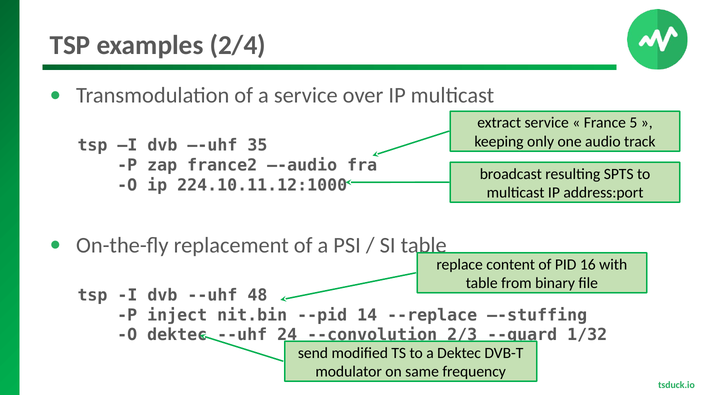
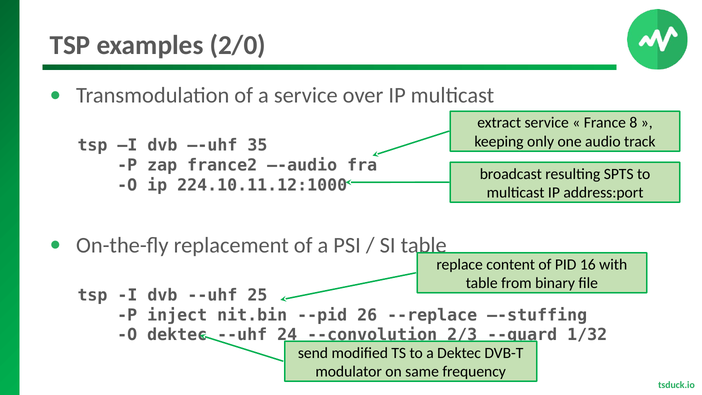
2/4: 2/4 -> 2/0 (238, 45)
5: 5 -> 8 (633, 123)
48: 48 -> 25 (257, 295)
14: 14 -> 26 (367, 315)
